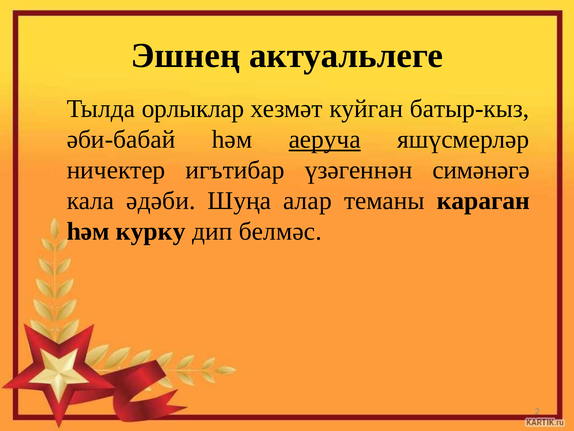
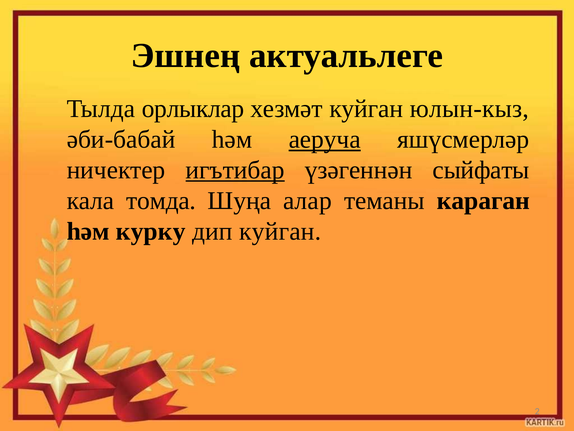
батыр-кыз: батыр-кыз -> юлын-кыз (469, 109)
игътибар underline: none -> present (235, 170)
симәнәгә: симәнәгә -> сыйфаты (481, 170)
әдәби: әдәби -> томда (161, 201)
дип белмәс: белмәс -> куйган (280, 231)
